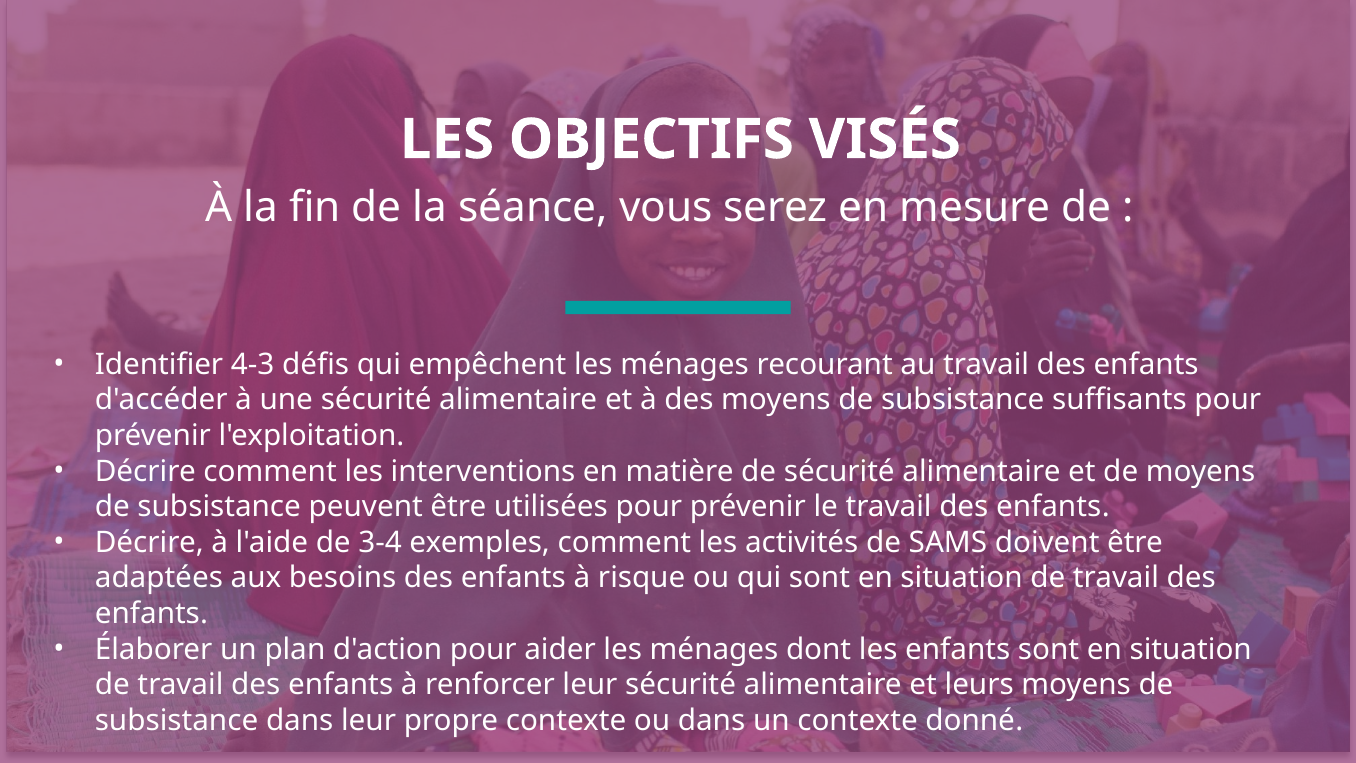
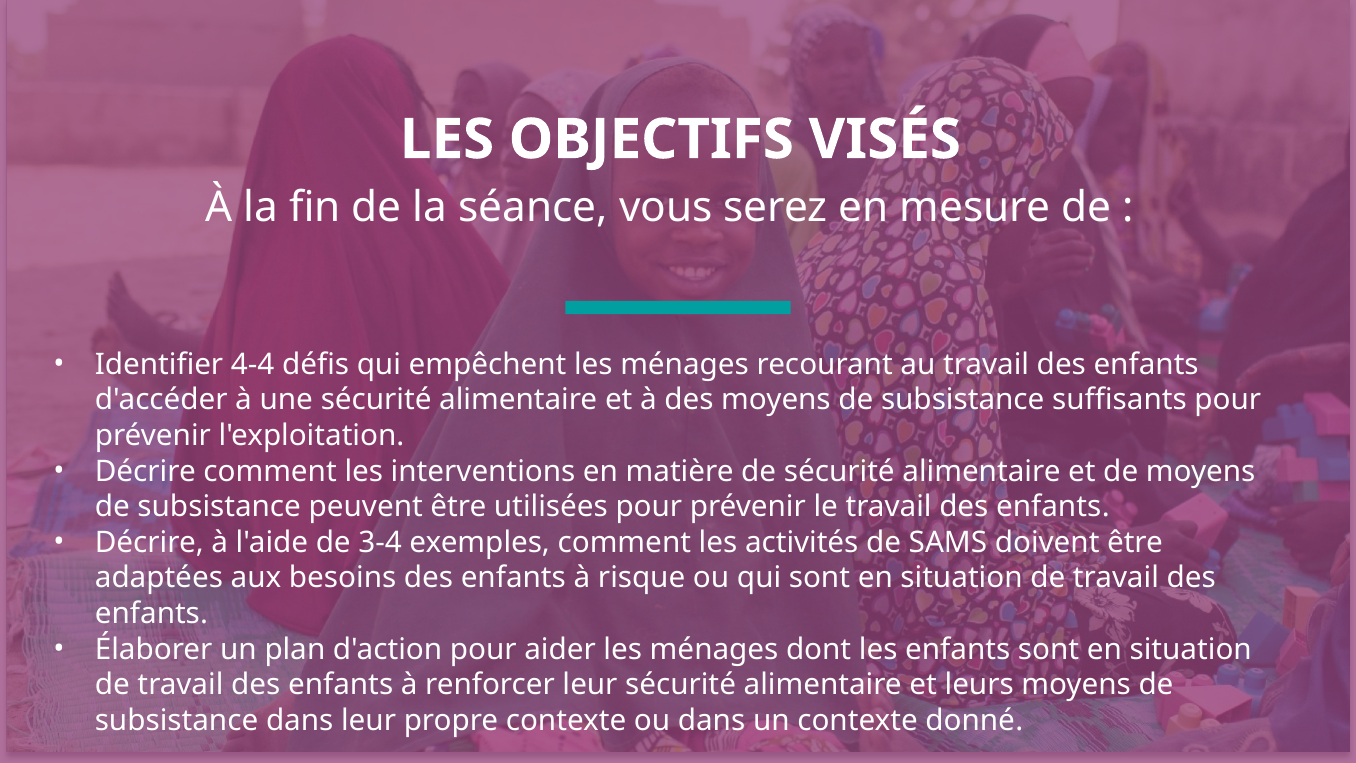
4-3: 4-3 -> 4-4 (253, 364)
